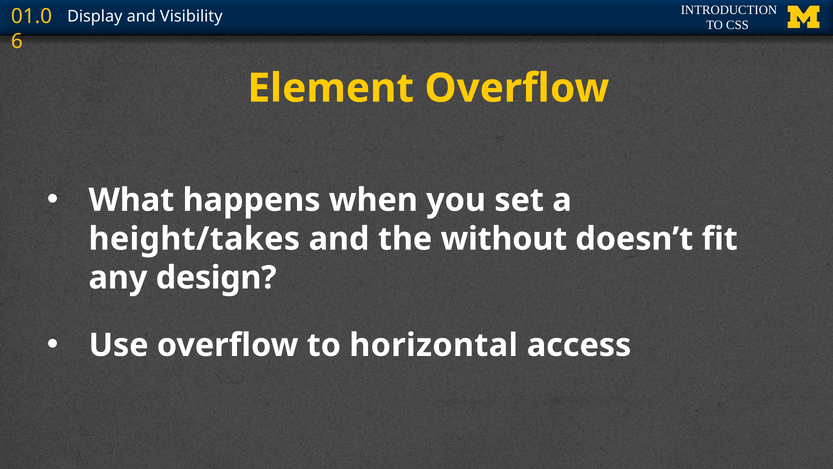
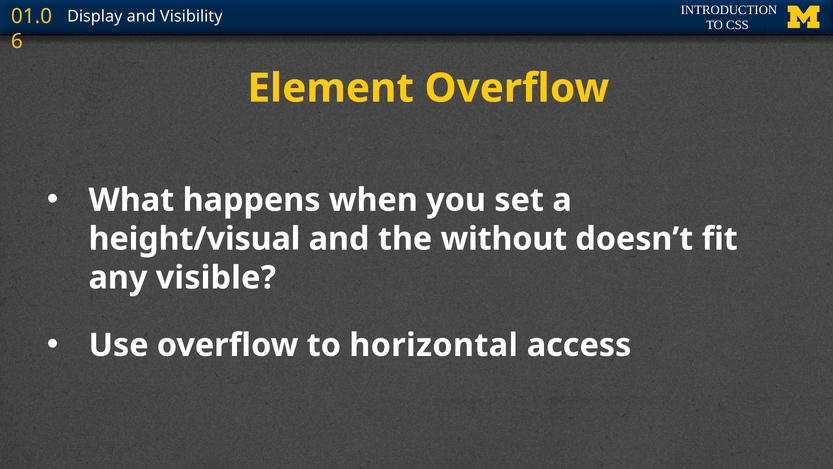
height/takes: height/takes -> height/visual (195, 239)
design: design -> visible (216, 278)
